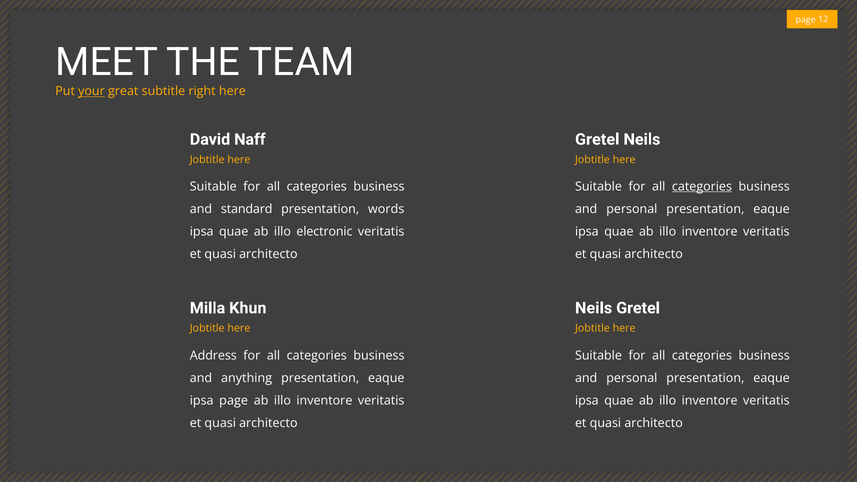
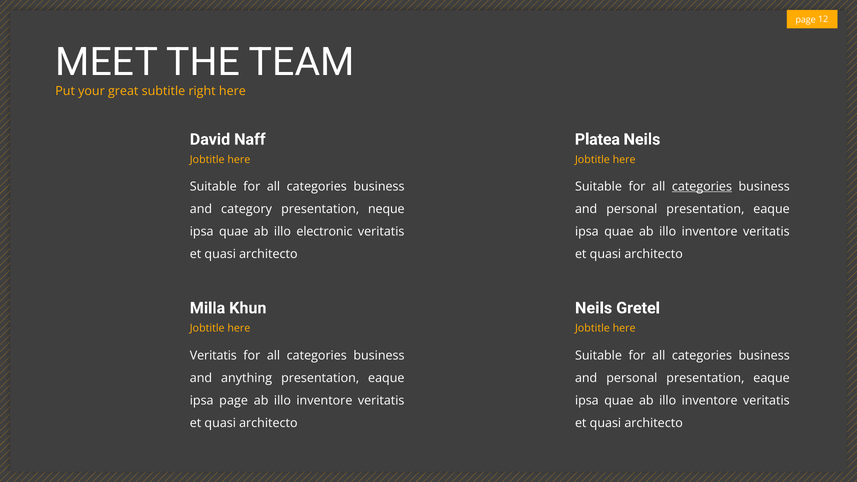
your underline: present -> none (92, 91)
Gretel: Gretel -> Platea (597, 139)
standard: standard -> category (247, 209)
words: words -> neque (386, 209)
Address: Address -> Veritatis (213, 356)
